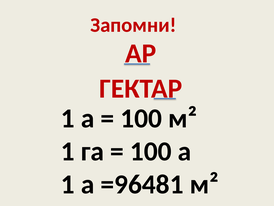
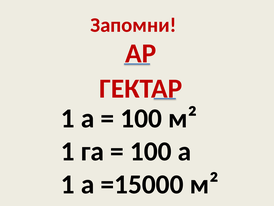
=96481: =96481 -> =15000 (142, 184)
